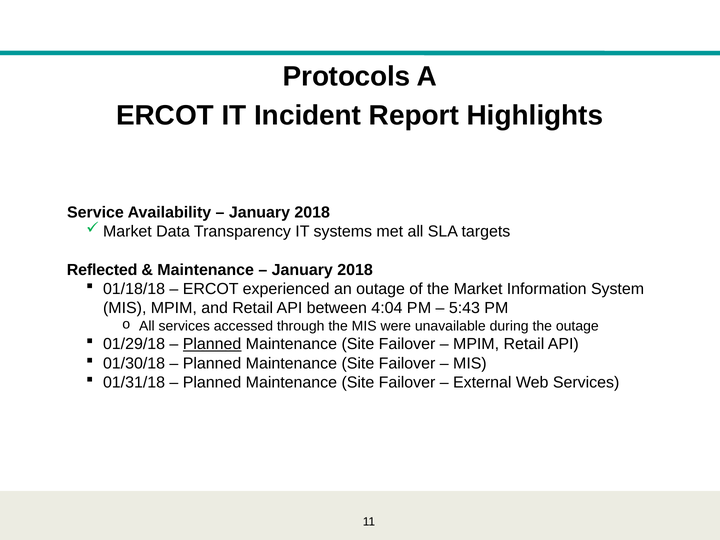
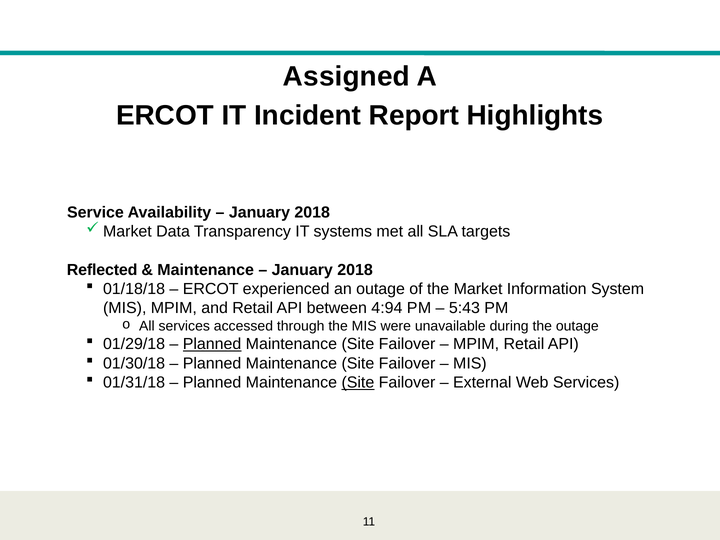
Protocols: Protocols -> Assigned (346, 76)
4:04: 4:04 -> 4:94 (387, 308)
Site underline: none -> present (358, 383)
